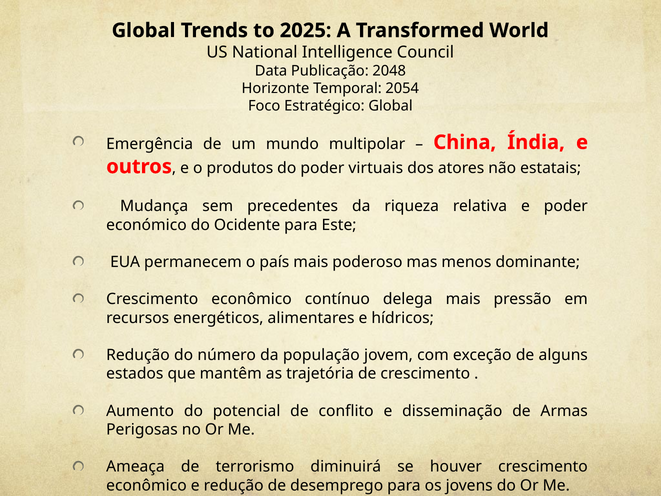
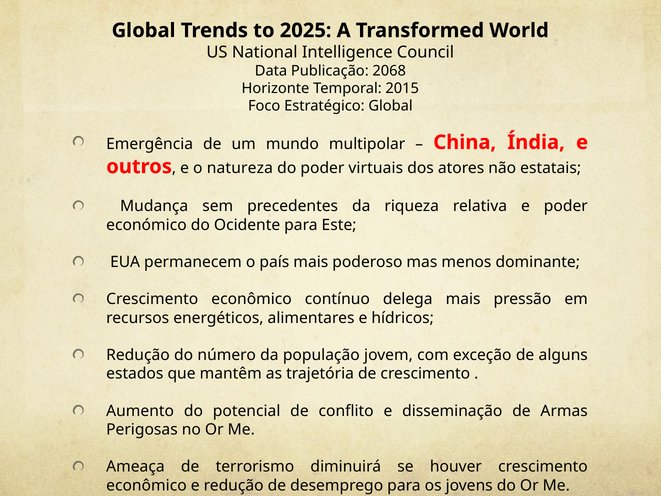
2048: 2048 -> 2068 (389, 71)
2054: 2054 -> 2015 (402, 88)
produtos: produtos -> natureza (240, 168)
